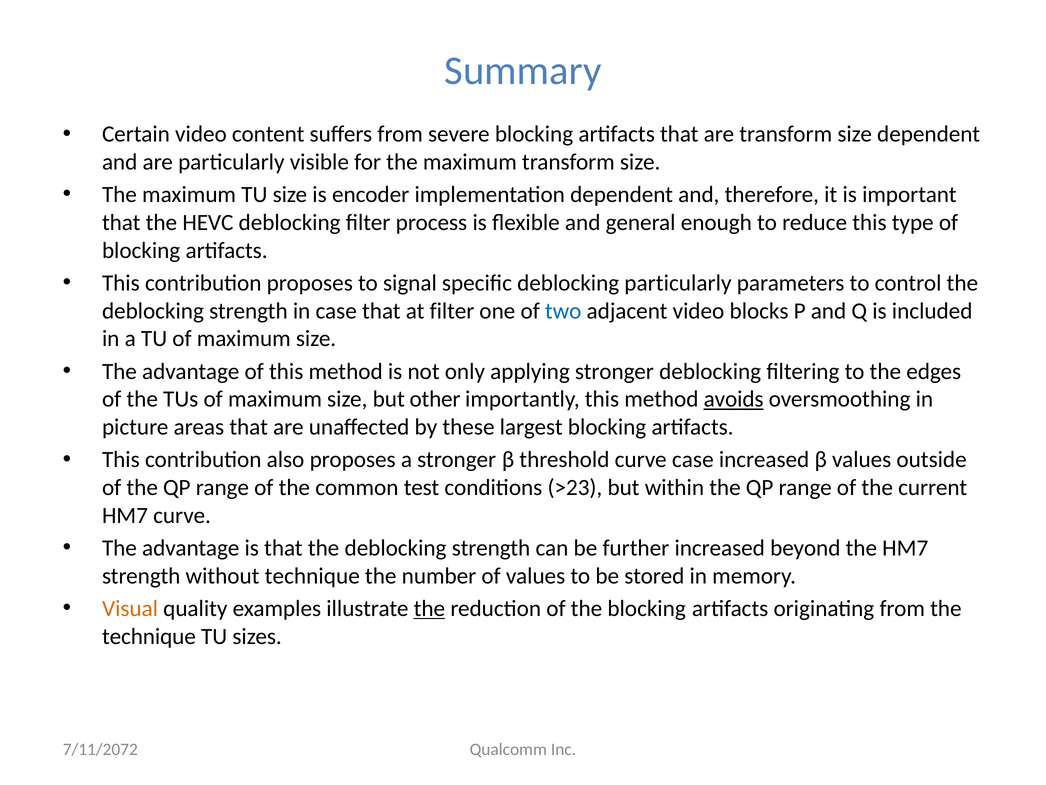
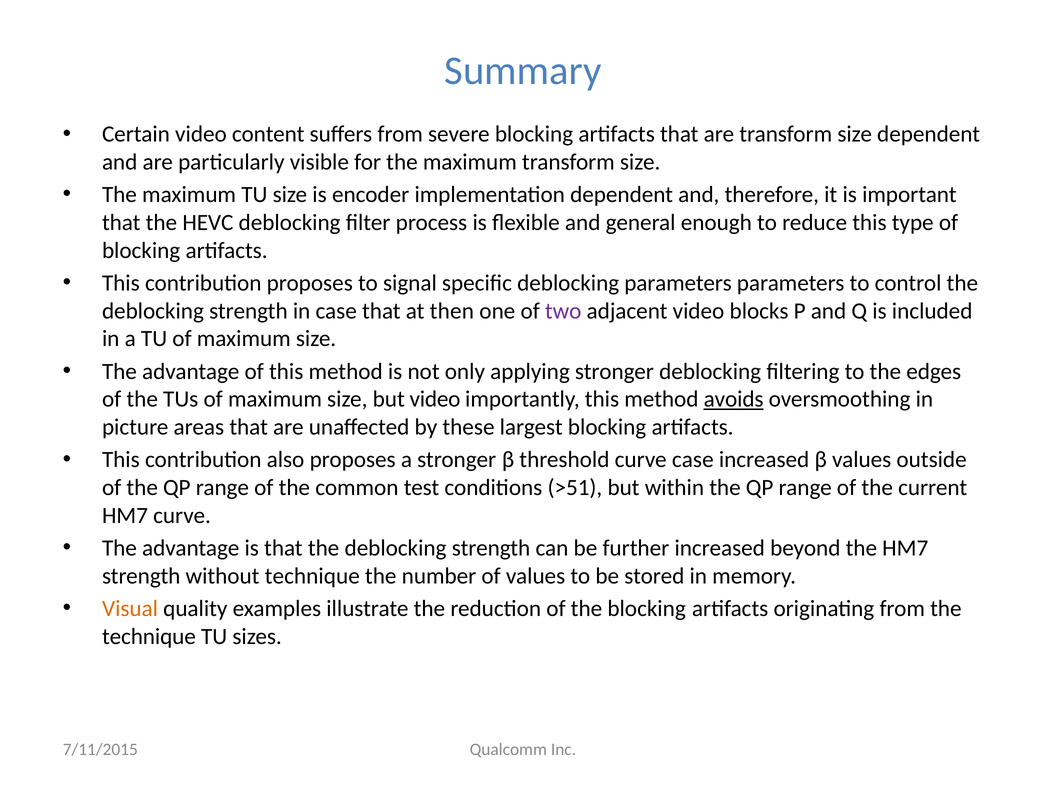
deblocking particularly: particularly -> parameters (678, 283)
at filter: filter -> then (452, 311)
two colour: blue -> purple (563, 311)
but other: other -> video (435, 399)
>23: >23 -> >51 (575, 487)
the underline: present -> none (429, 608)
7/11/2072: 7/11/2072 -> 7/11/2015 (100, 749)
